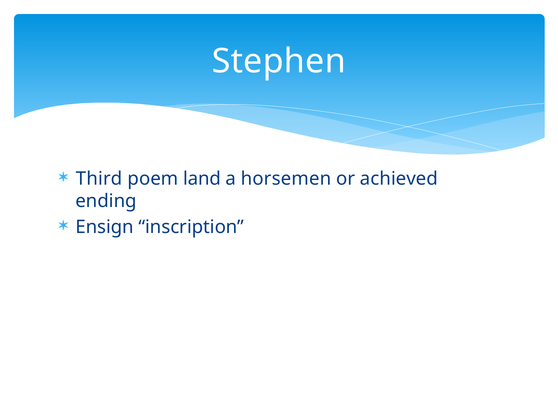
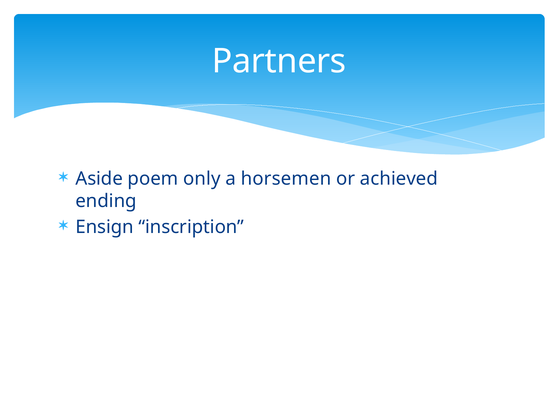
Stephen: Stephen -> Partners (279, 61)
Third: Third -> Aside (99, 179)
land: land -> only (202, 179)
